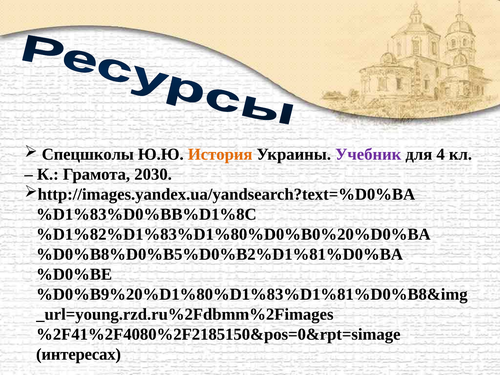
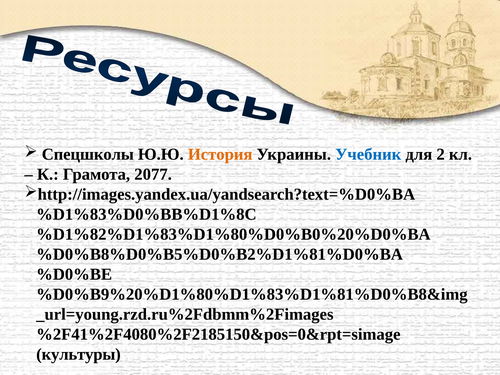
Учебник colour: purple -> blue (368, 154)
4: 4 -> 2 (441, 154)
2030: 2030 -> 2077 (153, 174)
интересах: интересах -> культуры (79, 354)
